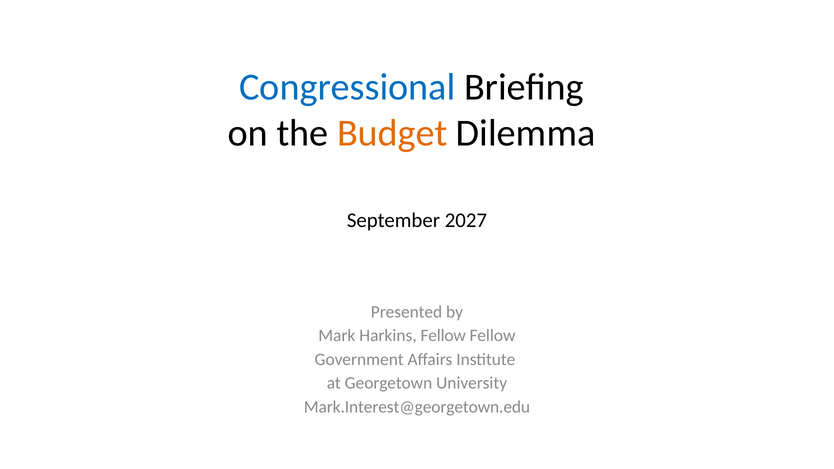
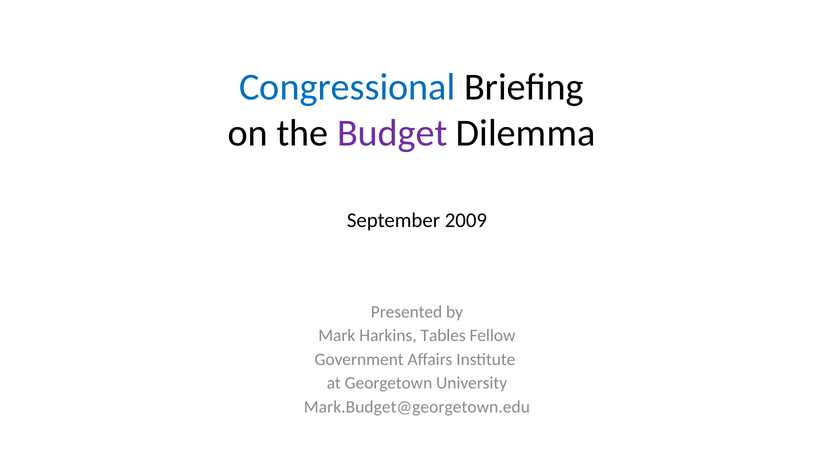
Budget colour: orange -> purple (392, 133)
2027: 2027 -> 2009 (466, 220)
Harkins Fellow: Fellow -> Tables (443, 336)
Mark.Interest@georgetown.edu: Mark.Interest@georgetown.edu -> Mark.Budget@georgetown.edu (417, 407)
